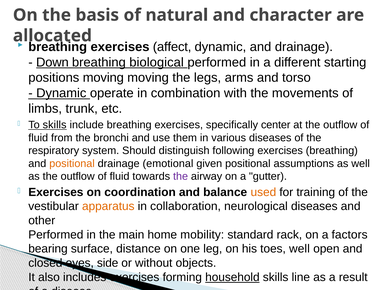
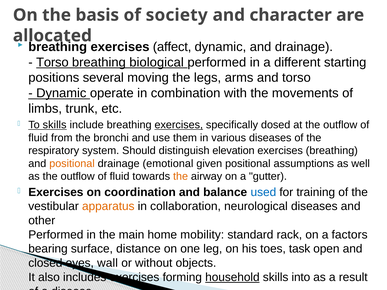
natural: natural -> society (177, 15)
Down: Down -> Torso (52, 62)
positions moving: moving -> several (103, 78)
exercises underline: none -> present (179, 125)
center: center -> dosed (276, 125)
following: following -> elevation (233, 151)
the colour: purple -> orange (181, 177)
used colour: orange -> blue (263, 192)
toes well: well -> task (300, 249)
side: side -> wall (108, 263)
line: line -> into (301, 277)
